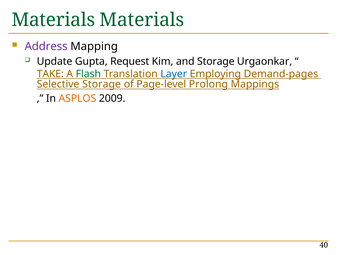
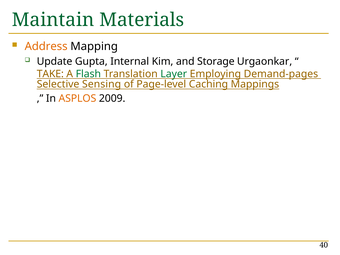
Materials: Materials -> Maintain (53, 20)
Address colour: purple -> orange (46, 46)
Request: Request -> Internal (130, 61)
Layer colour: blue -> green (174, 74)
Selective Storage: Storage -> Sensing (102, 84)
Prolong: Prolong -> Caching (208, 84)
